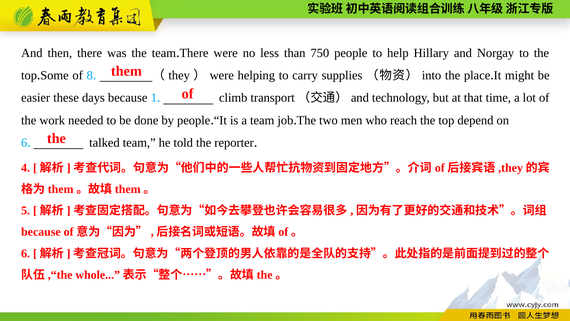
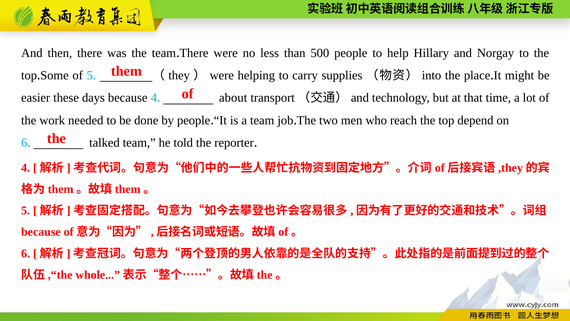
750: 750 -> 500 (320, 53)
of 8: 8 -> 5 (90, 75)
because 1: 1 -> 4 (154, 98)
climb: climb -> about (233, 98)
